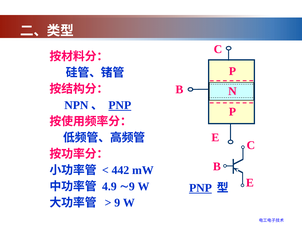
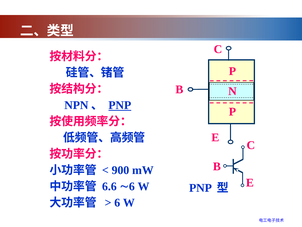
442: 442 -> 900 (120, 170)
4.9: 4.9 -> 6.6 (109, 186)
9: 9 -> 6 (132, 186)
PNP underline: present -> none (200, 188)
9: 9 -> 6 (117, 202)
